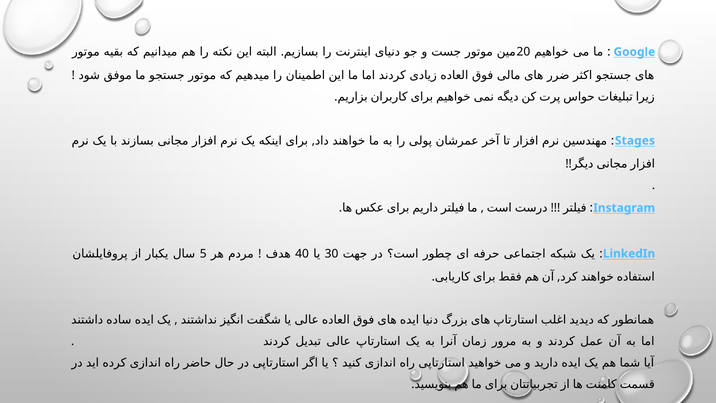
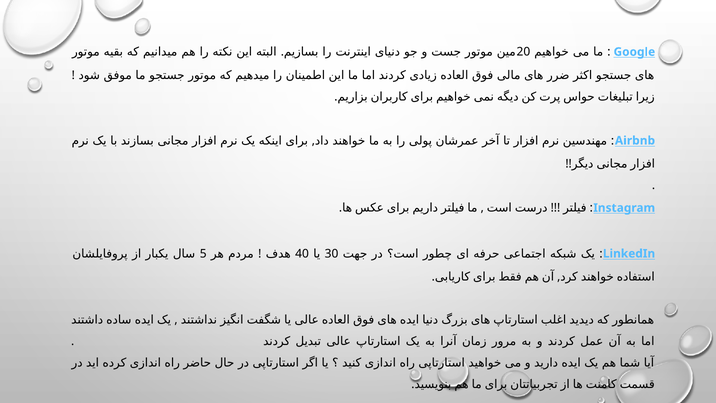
Stages: Stages -> Airbnb (635, 141)
